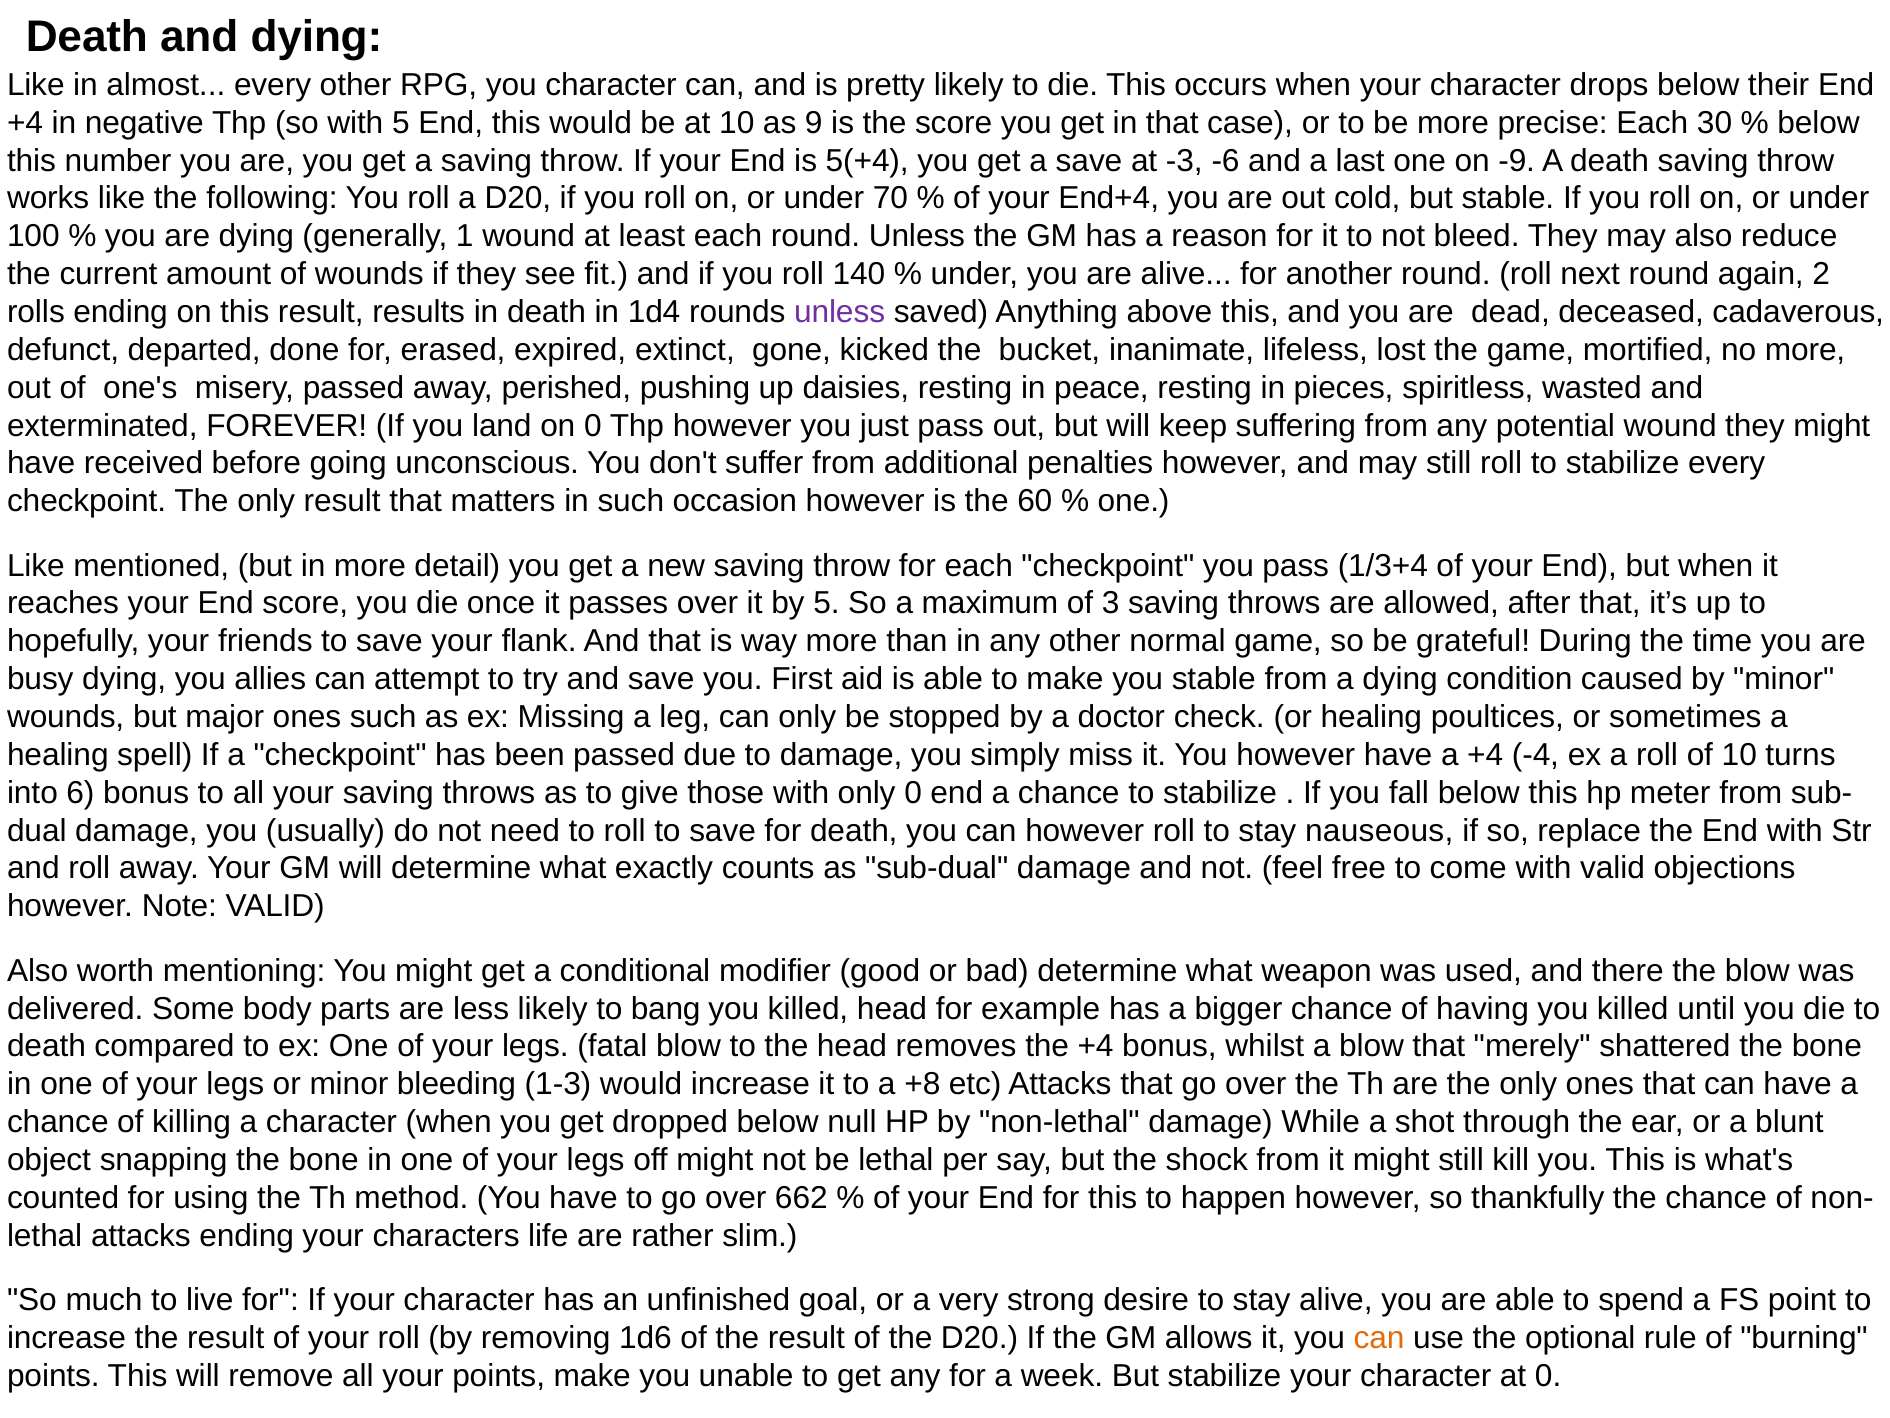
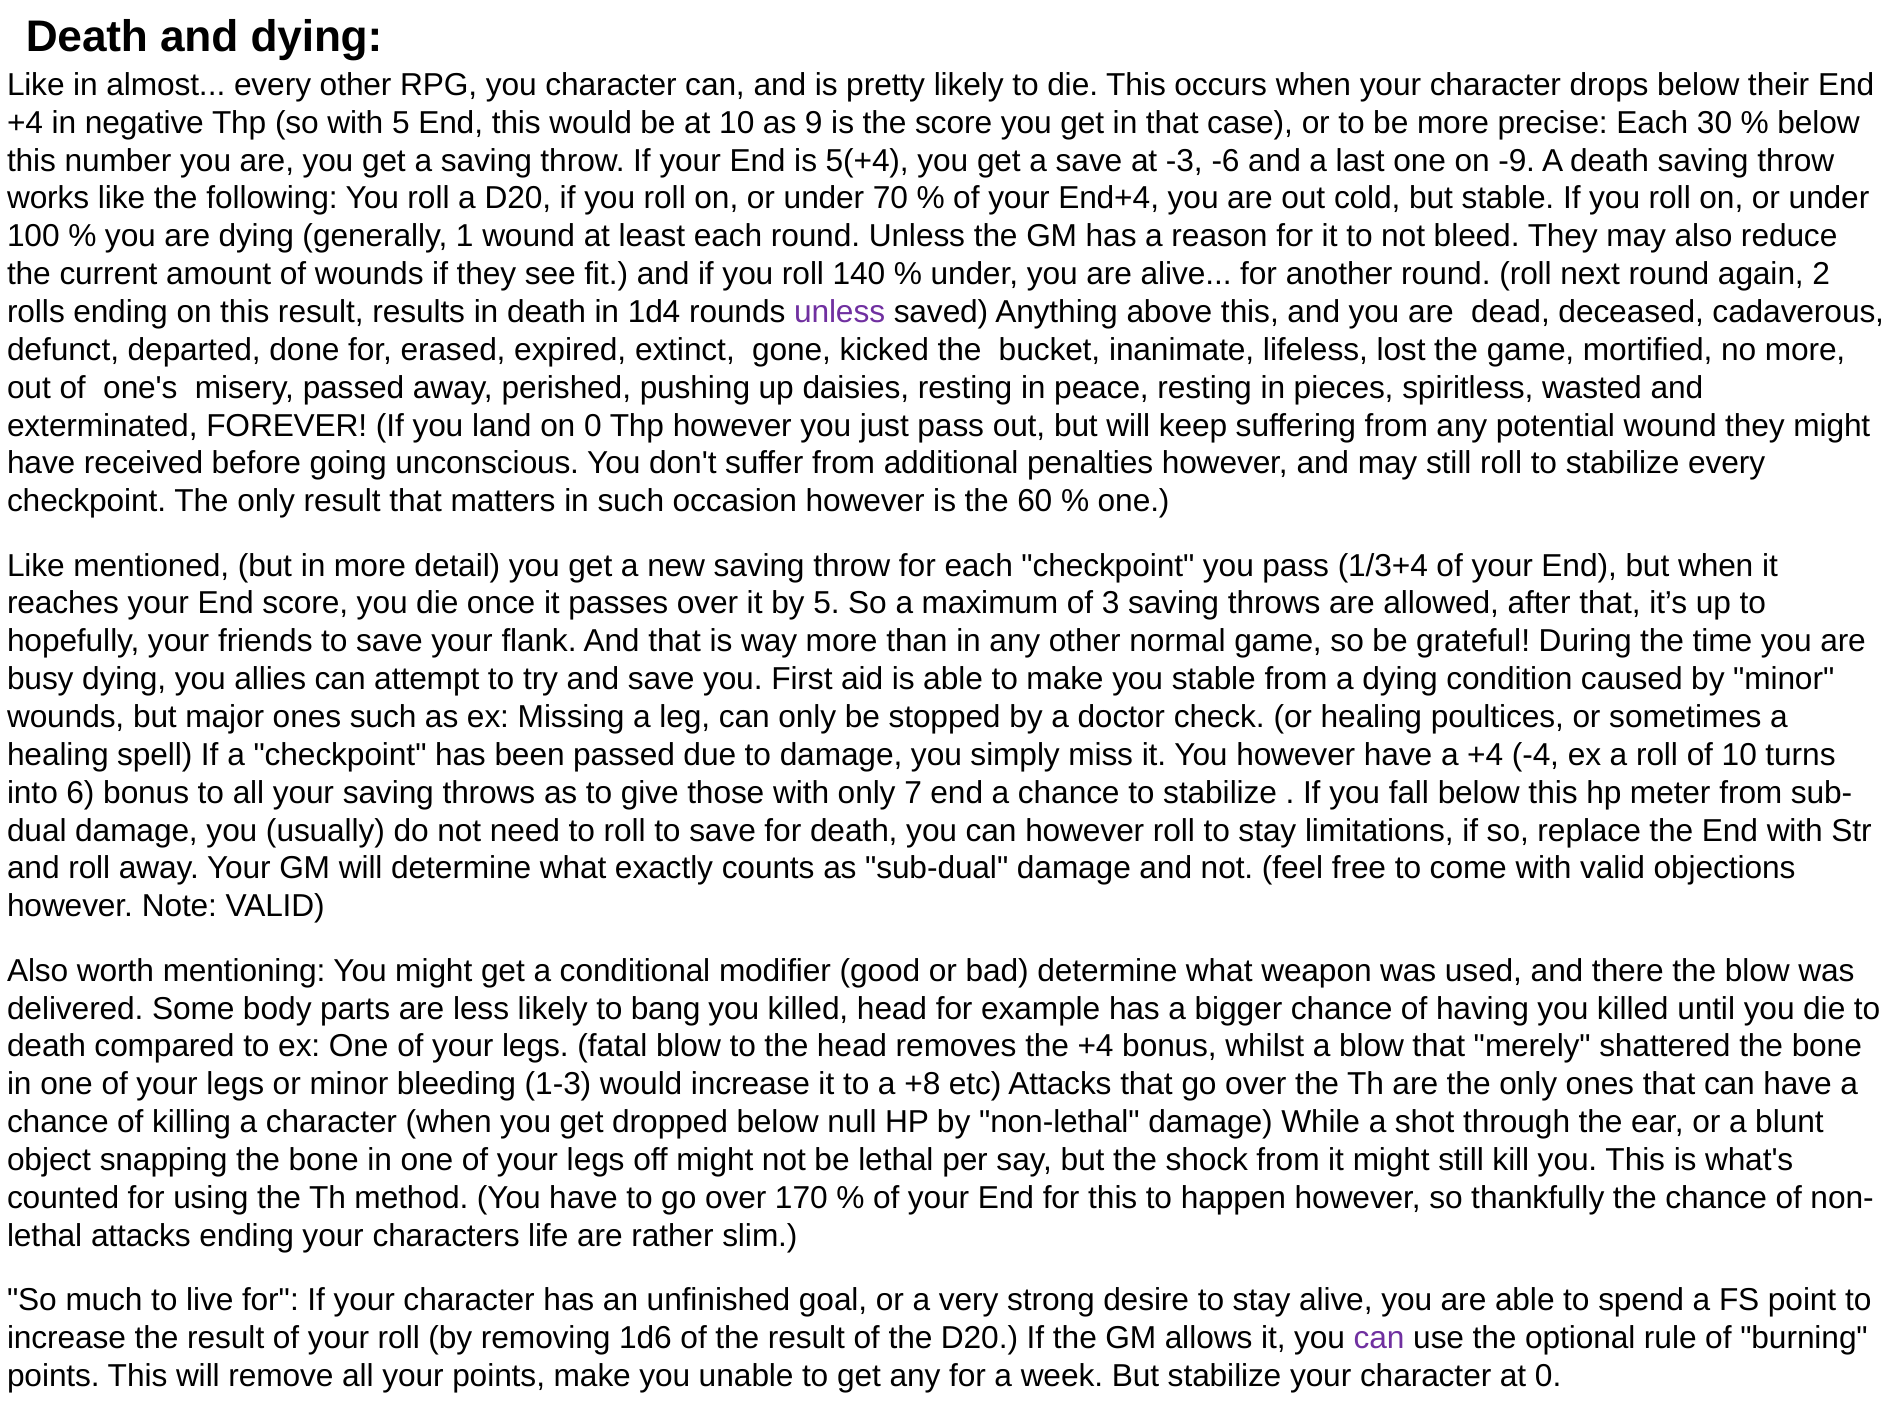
only 0: 0 -> 7 (913, 793)
nauseous: nauseous -> limitations (1379, 830)
662: 662 -> 170 (801, 1197)
can colour: orange -> purple (1379, 1337)
